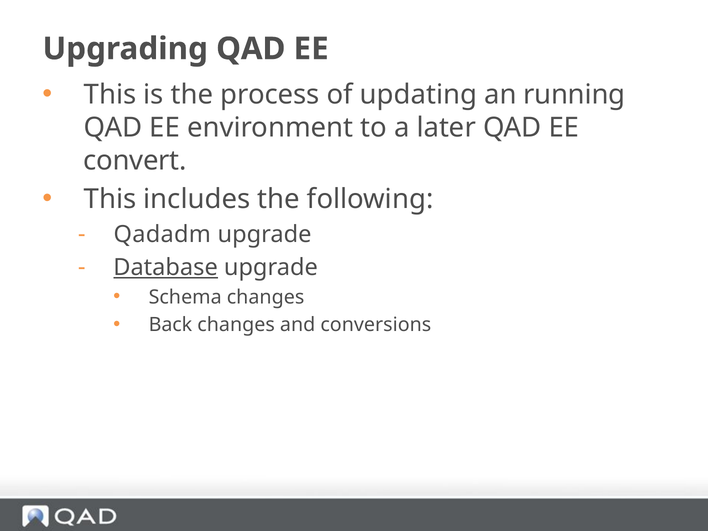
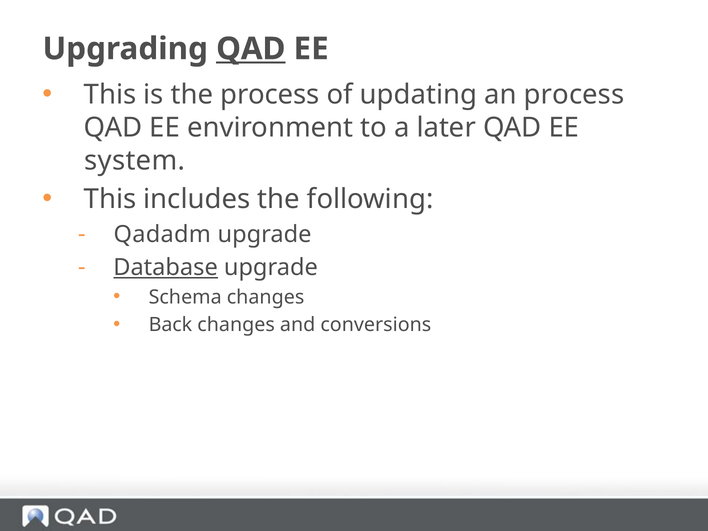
QAD underline: none -> present (251, 49)
an running: running -> process (574, 95)
convert: convert -> system (135, 161)
